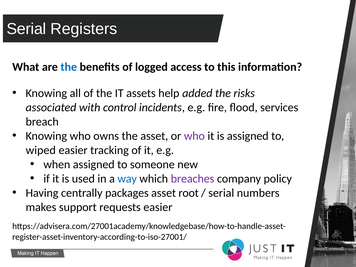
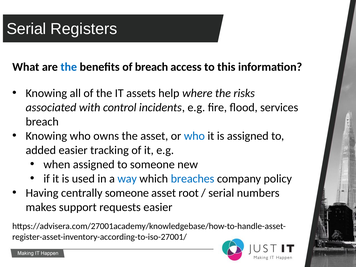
of logged: logged -> breach (151, 67)
added: added -> where (197, 93)
who colour: purple -> blue (194, 136)
wiped: wiped -> added (41, 150)
breaches colour: purple -> blue (193, 179)
centrally packages: packages -> someone (127, 193)
